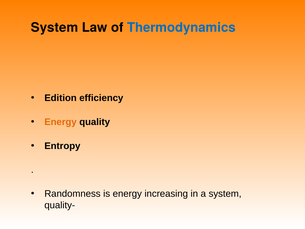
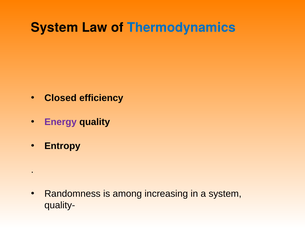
Edition: Edition -> Closed (60, 98)
Energy colour: orange -> purple (61, 122)
is energy: energy -> among (127, 194)
